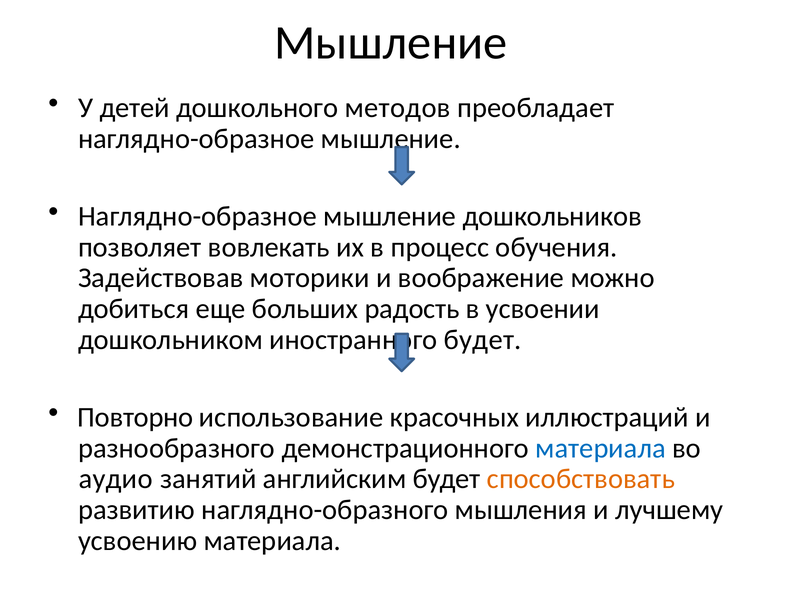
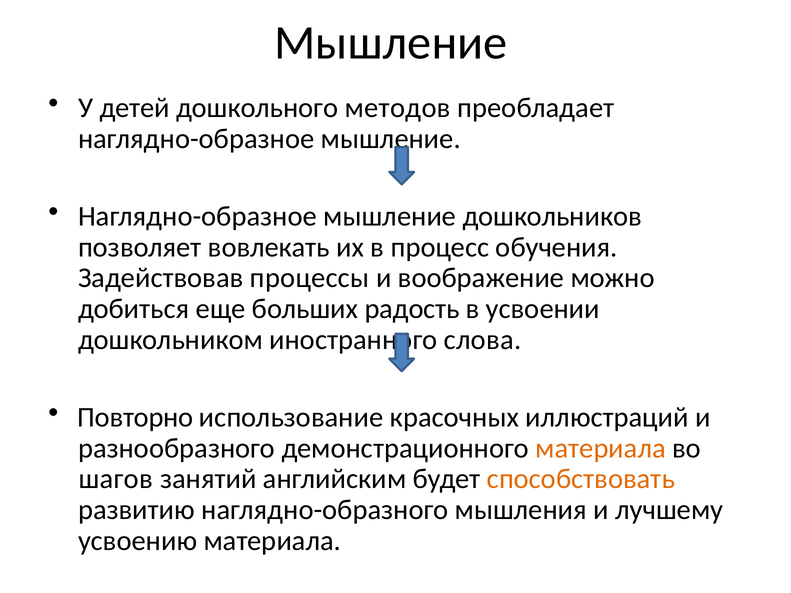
моторики: моторики -> процессы (310, 278)
будет: будет -> слова (483, 340)
материала colour: blue -> orange (601, 448)
аудио: аудио -> шагов (116, 479)
